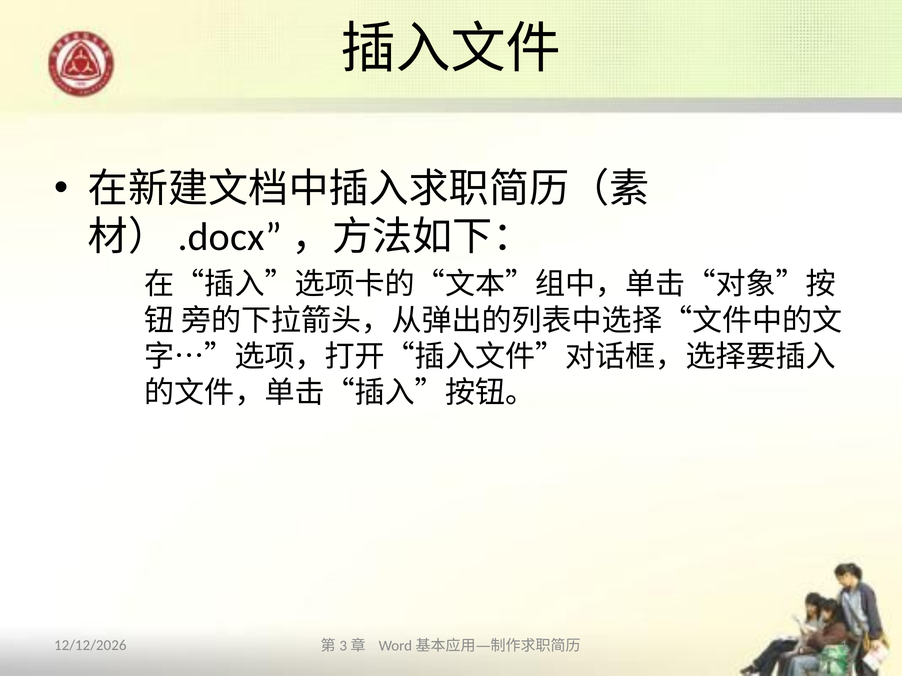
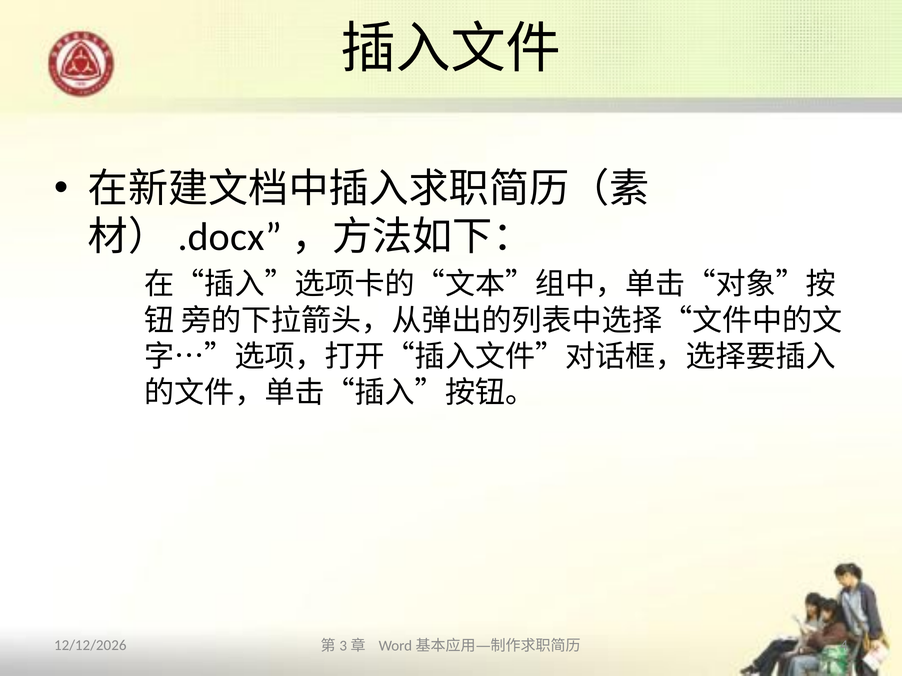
1: 1 -> 4 (844, 646)
